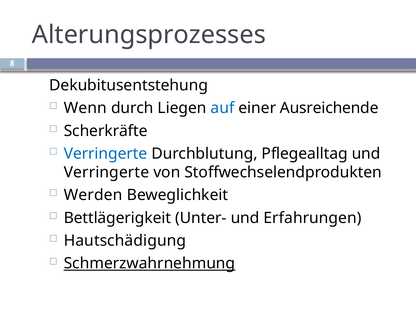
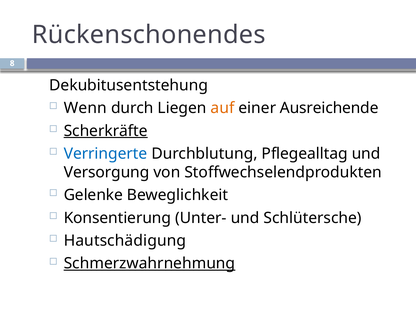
Alterungsprozesses: Alterungsprozesses -> Rückenschonendes (149, 35)
auf colour: blue -> orange (223, 108)
Scherkräfte underline: none -> present (106, 131)
Verringerte: Verringerte -> Versorgung (107, 172)
Werden: Werden -> Gelenke (93, 195)
Bettlägerigkeit: Bettlägerigkeit -> Konsentierung (117, 218)
Erfahrungen: Erfahrungen -> Schlütersche (313, 218)
